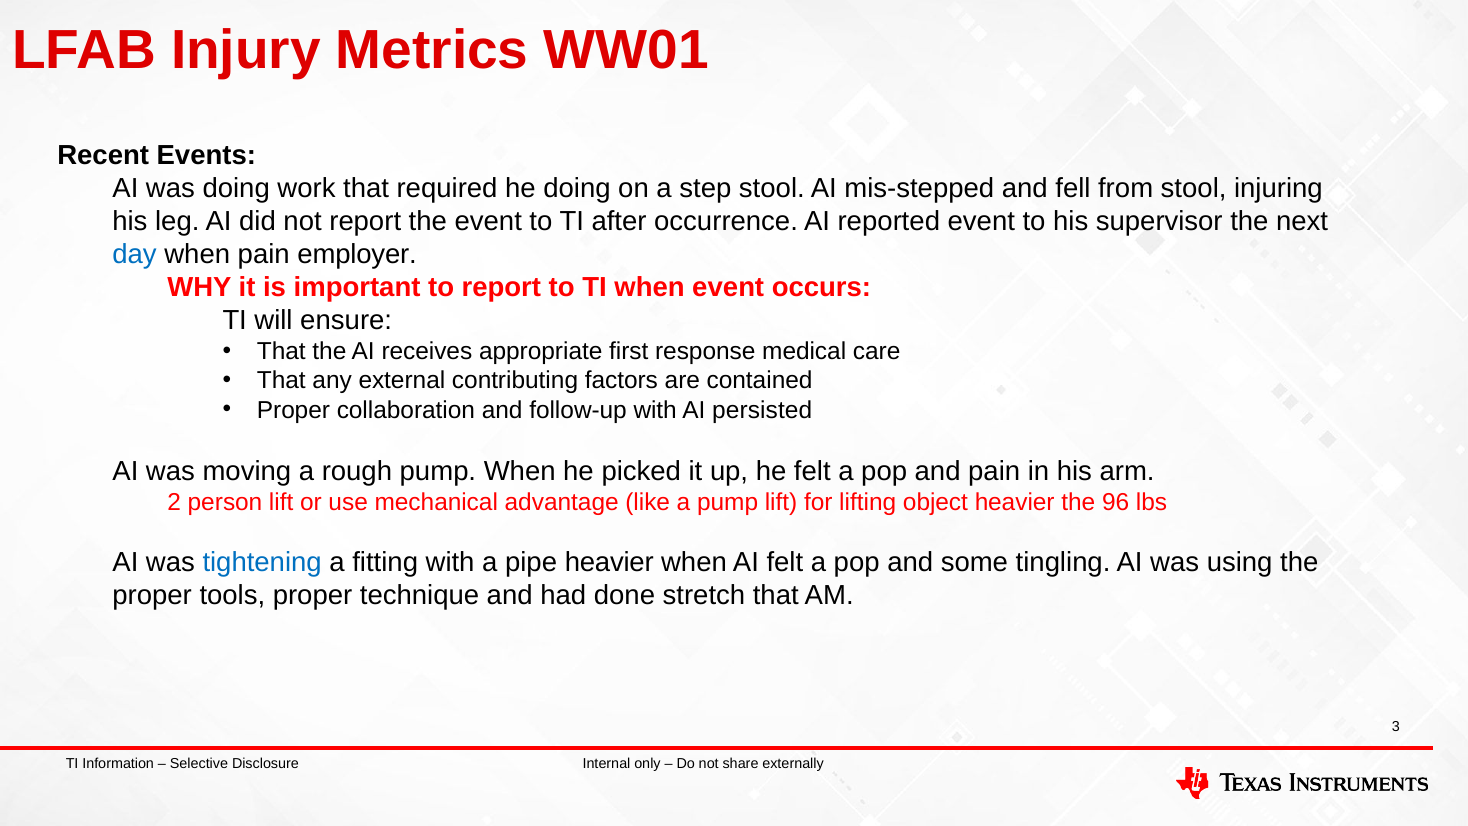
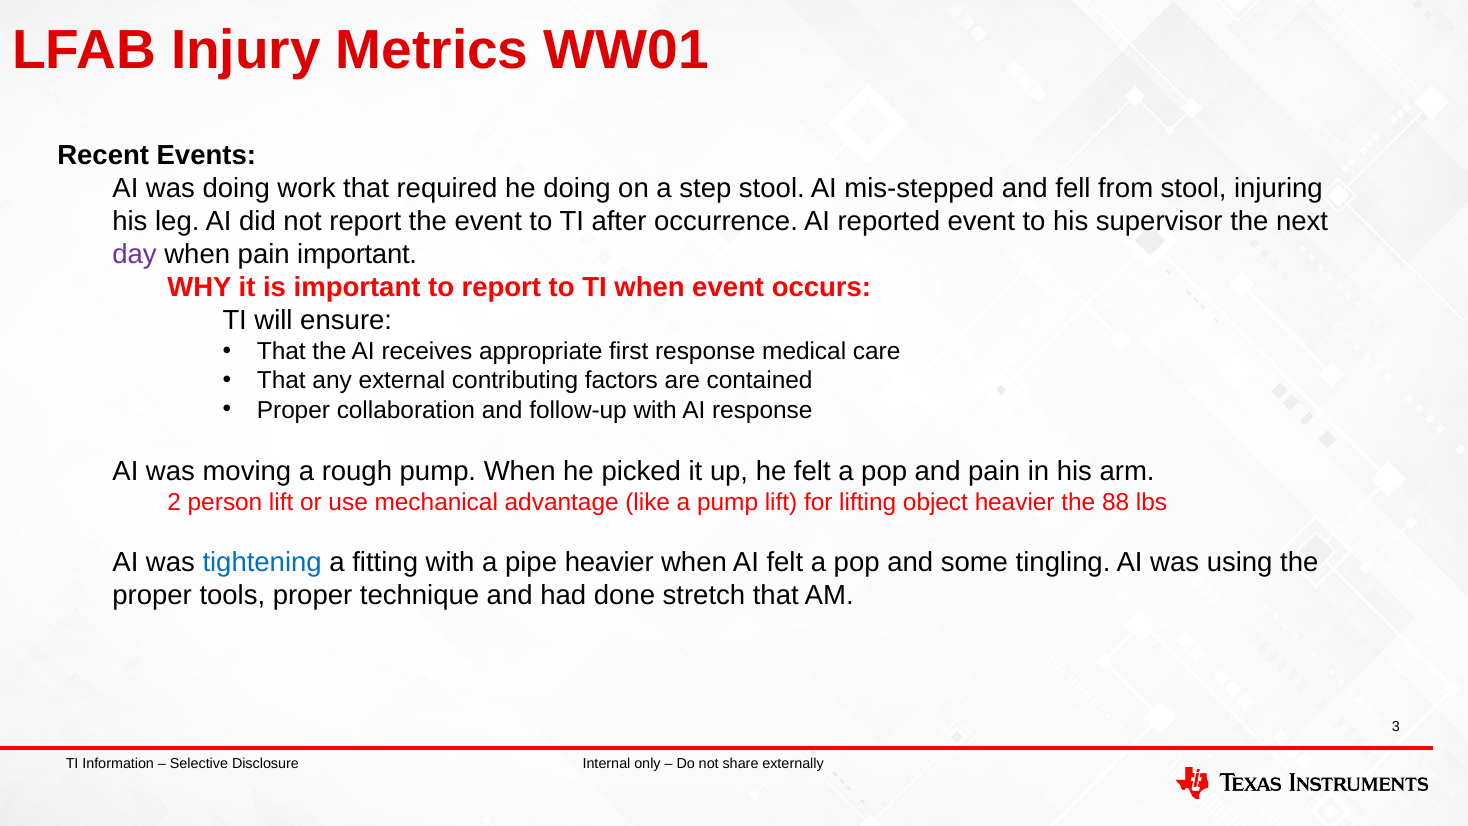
day colour: blue -> purple (135, 254)
pain employer: employer -> important (357, 254)
AI persisted: persisted -> response (762, 410)
96: 96 -> 88 (1116, 502)
